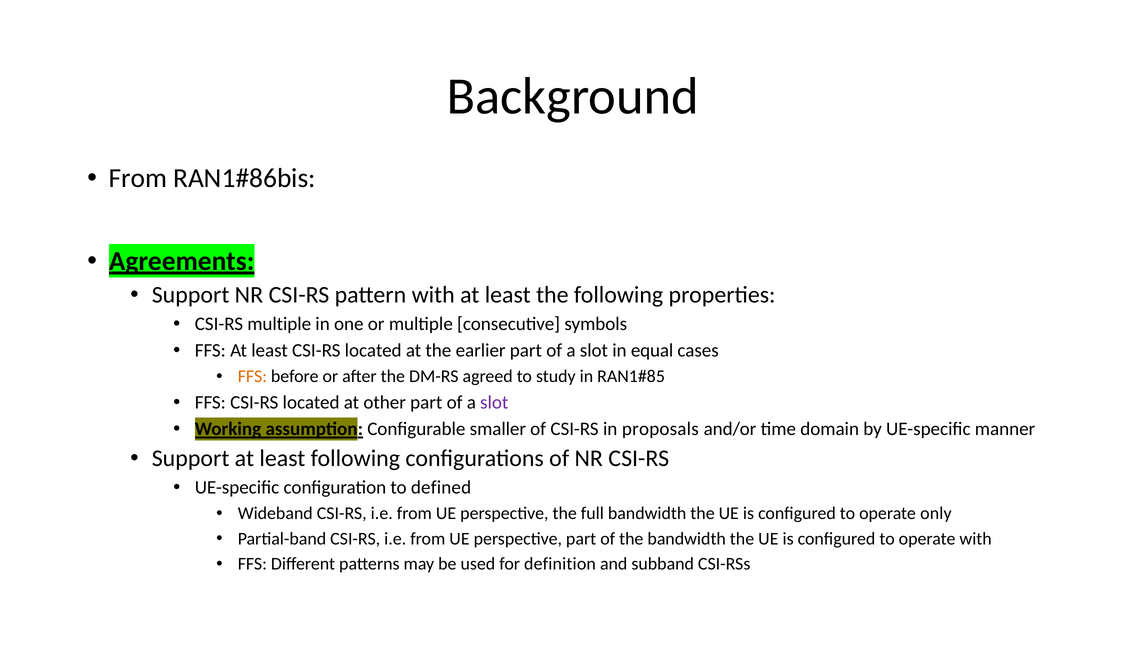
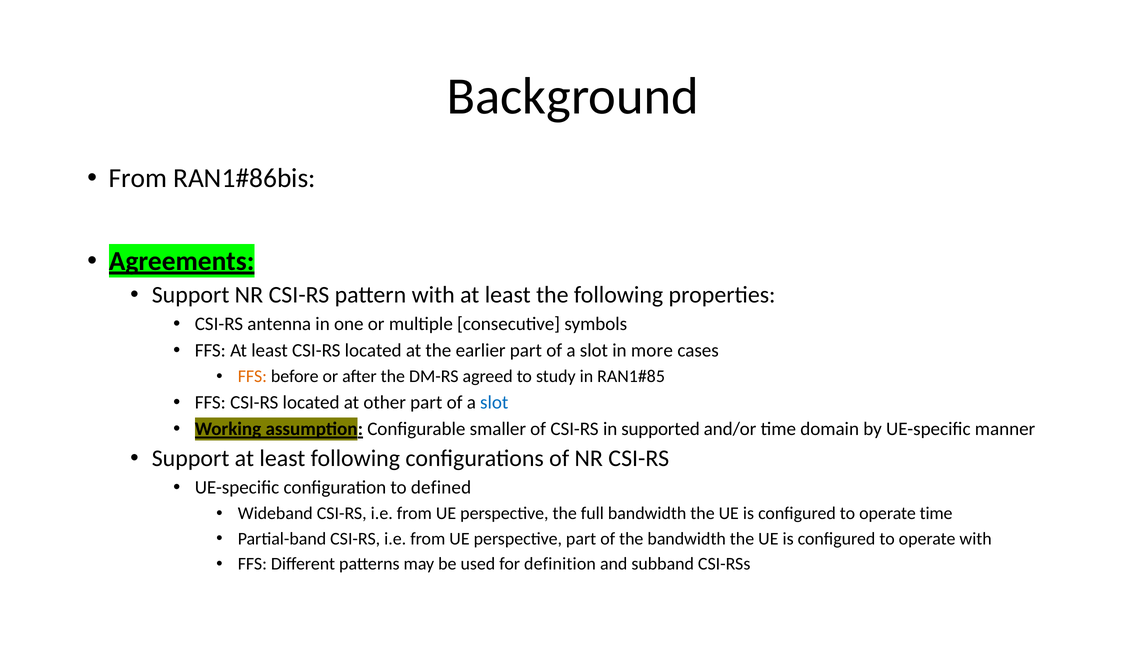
CSI-RS multiple: multiple -> antenna (279, 324)
equal: equal -> more (652, 350)
slot colour: purple -> blue (494, 402)
proposals: proposals -> supported (661, 429)
operate only: only -> time (936, 513)
